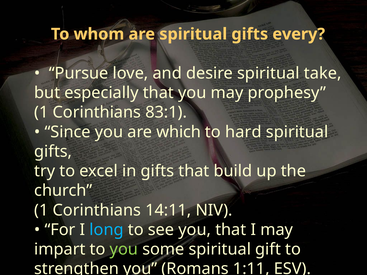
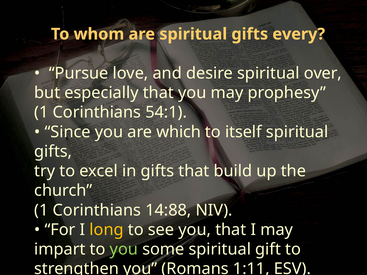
take: take -> over (323, 73)
83:1: 83:1 -> 54:1 (166, 112)
hard: hard -> itself (243, 132)
14:11: 14:11 -> 14:88 (168, 210)
long colour: light blue -> yellow (107, 230)
